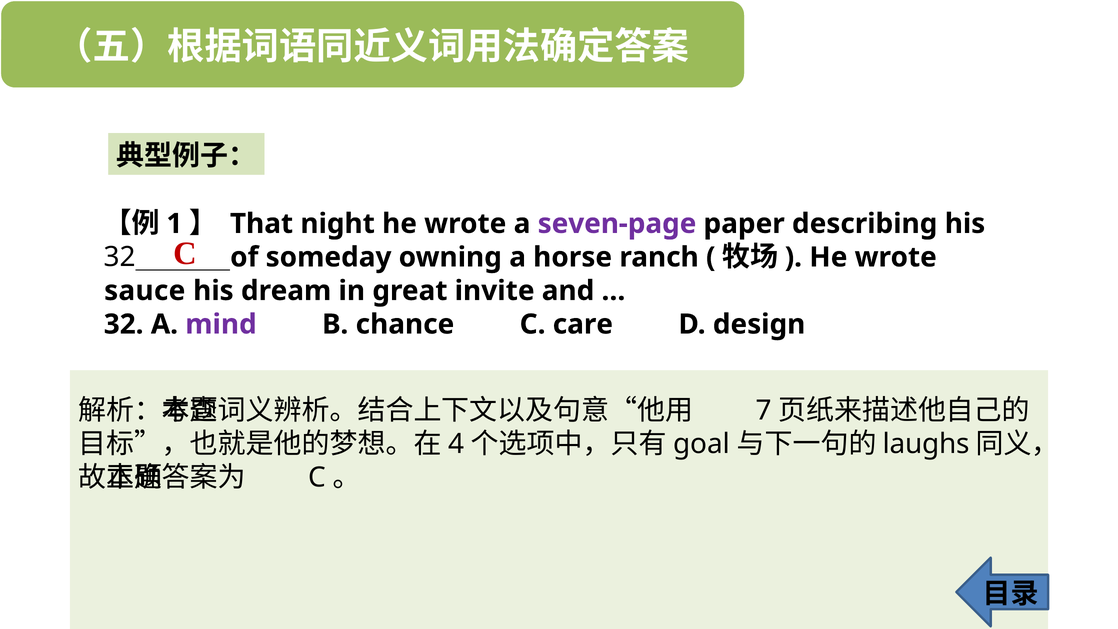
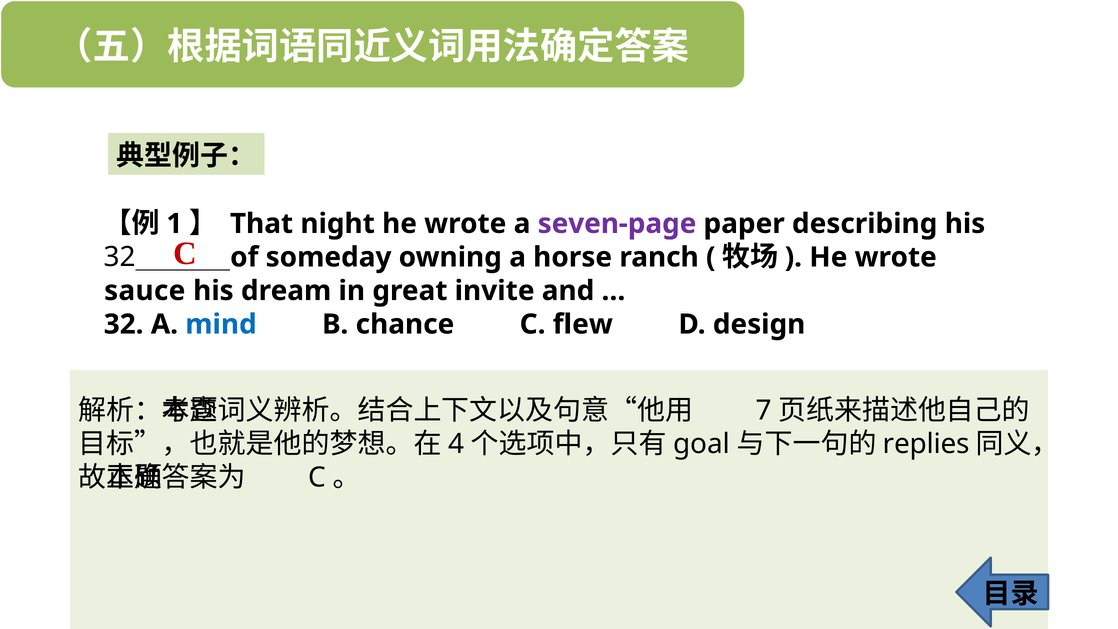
mind colour: purple -> blue (221, 324)
care: care -> flew (583, 324)
laughs: laughs -> replies (926, 444)
